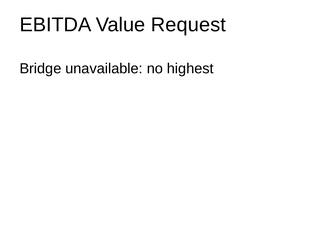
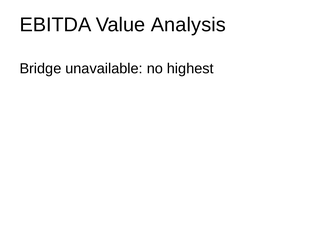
Request: Request -> Analysis (188, 25)
